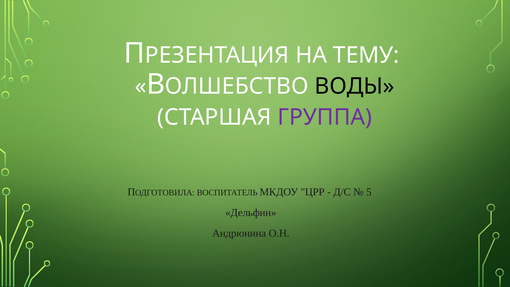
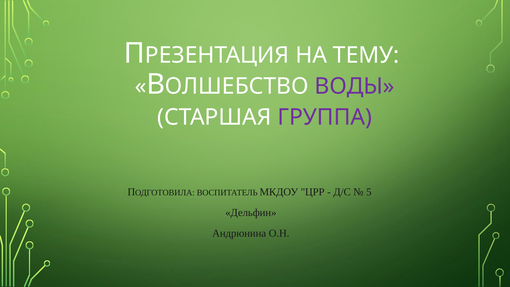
ВОДЫ colour: black -> purple (355, 86)
